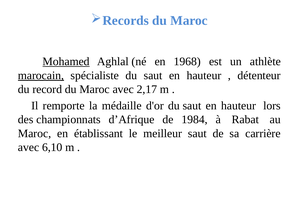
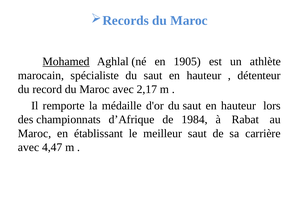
1968: 1968 -> 1905 (187, 62)
marocain underline: present -> none (41, 76)
6,10: 6,10 -> 4,47 (52, 147)
